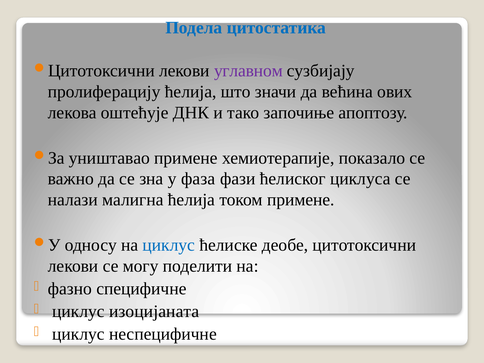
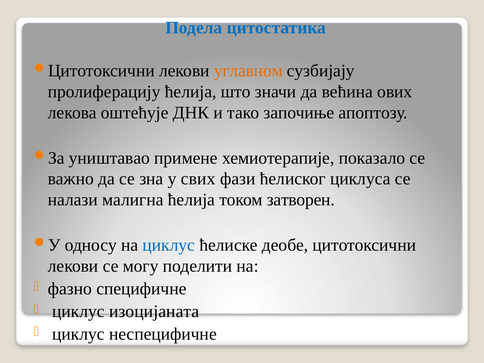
углавном colour: purple -> orange (248, 71)
фаза: фаза -> свих (198, 179)
током примене: примене -> затворен (301, 200)
